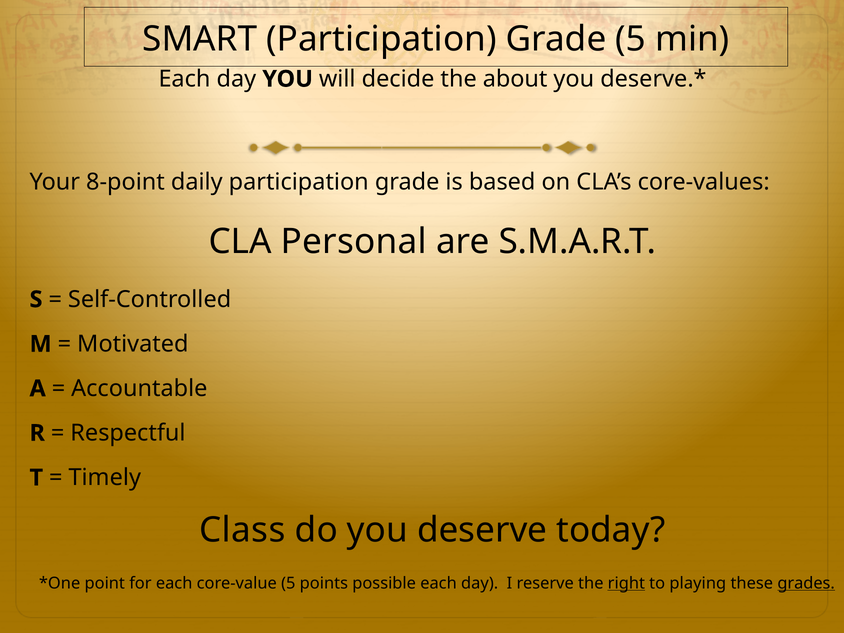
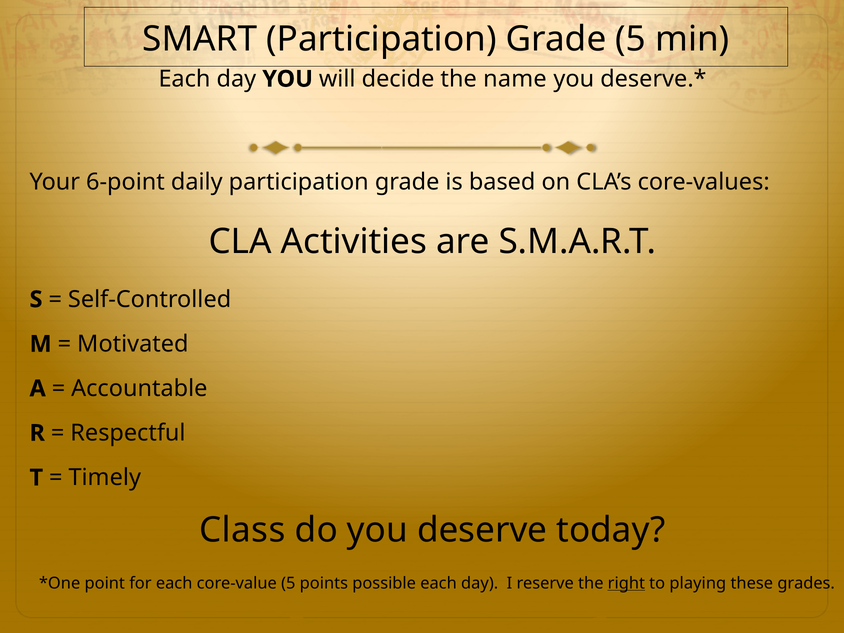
about: about -> name (515, 79)
8-point: 8-point -> 6-point (125, 182)
Personal: Personal -> Activities (354, 242)
grades underline: present -> none (806, 583)
